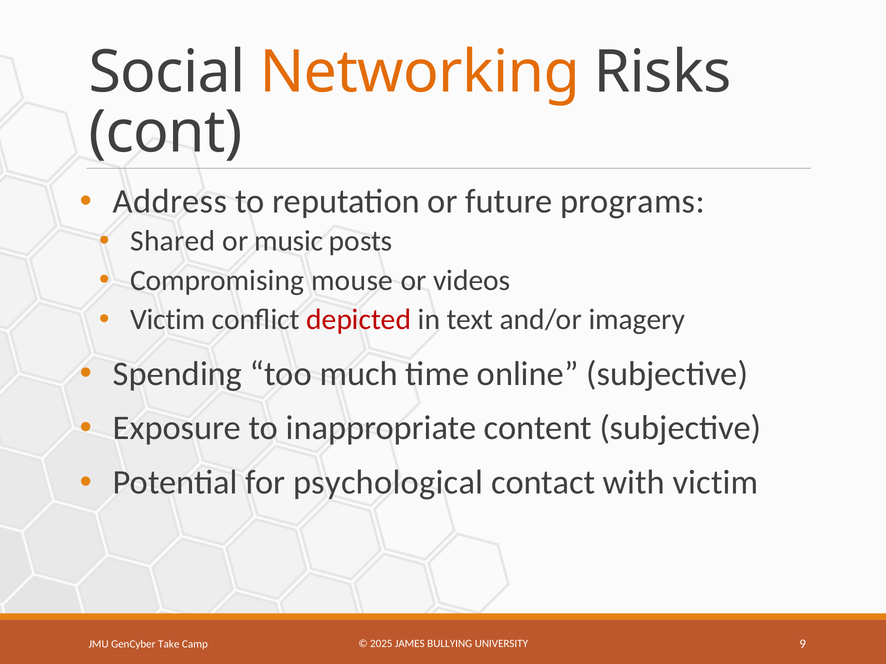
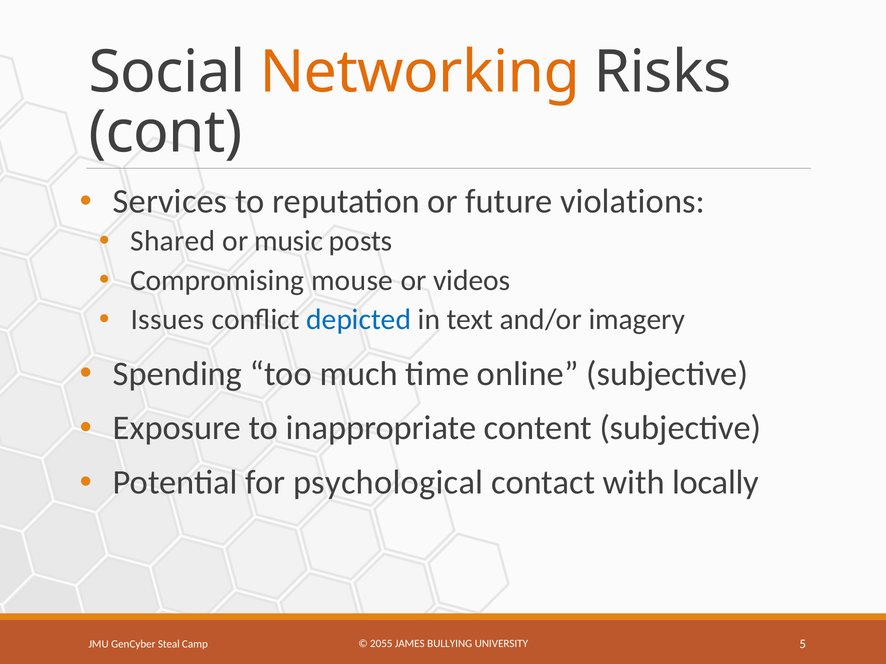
Address: Address -> Services (170, 202)
programs: programs -> violations (632, 202)
Victim: Victim -> Issues (168, 320)
depicted colour: red -> blue (359, 320)
with victim: victim -> locally (716, 483)
Take: Take -> Steal (169, 644)
2025: 2025 -> 2055 (381, 644)
9: 9 -> 5 (803, 644)
